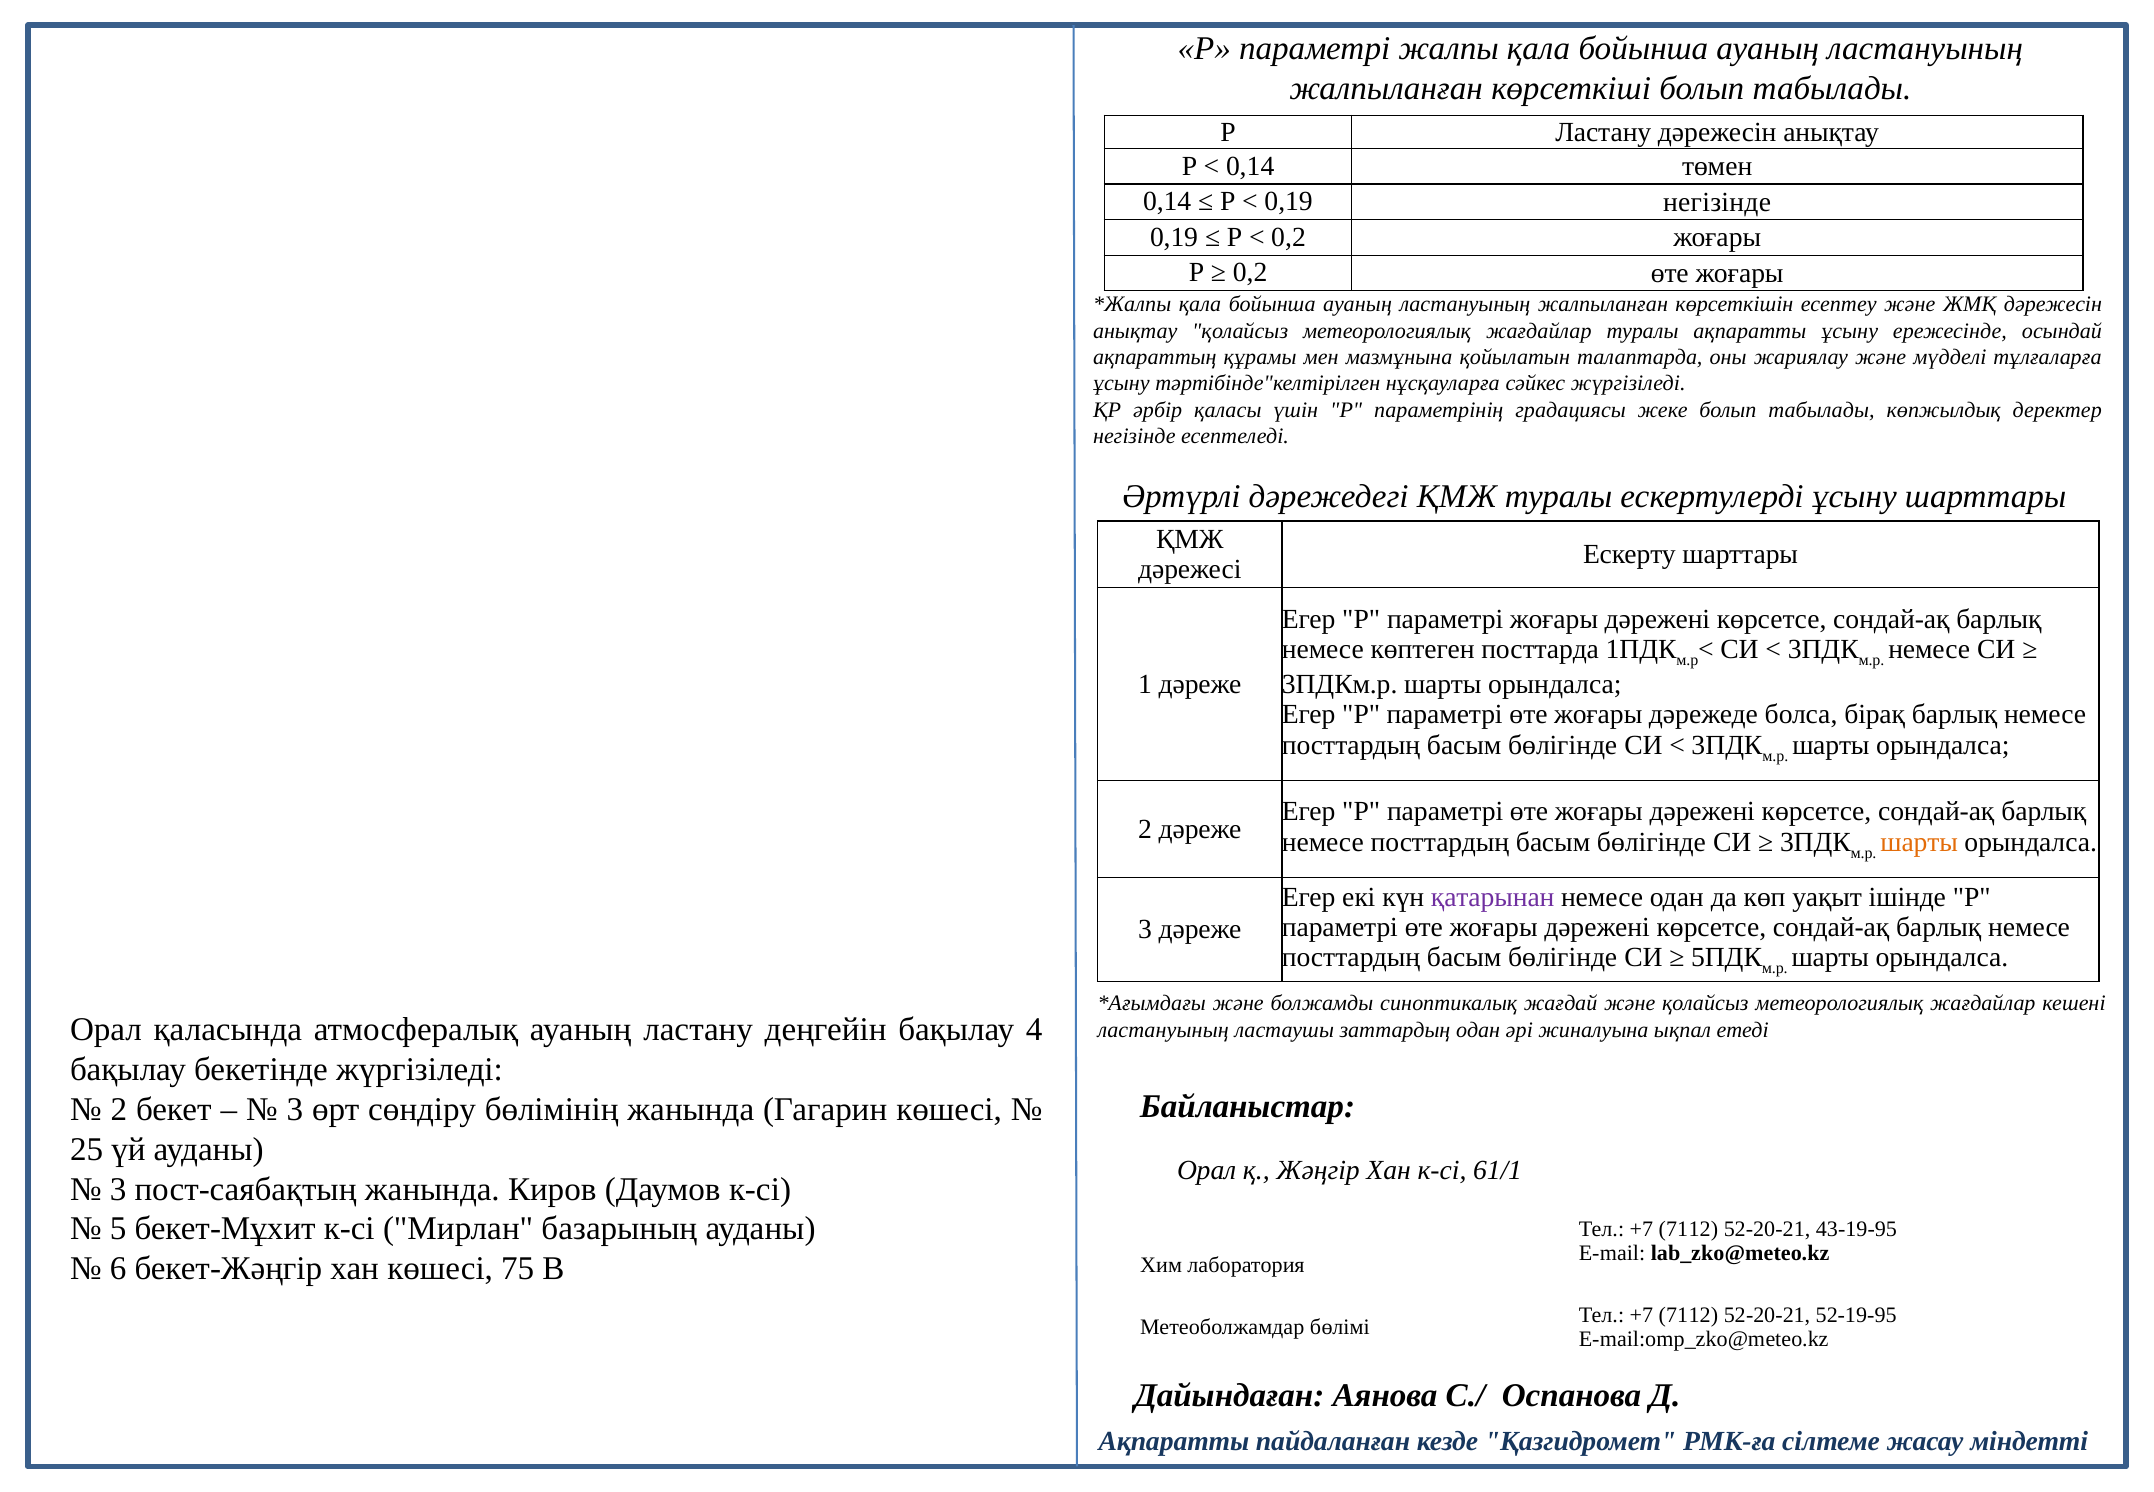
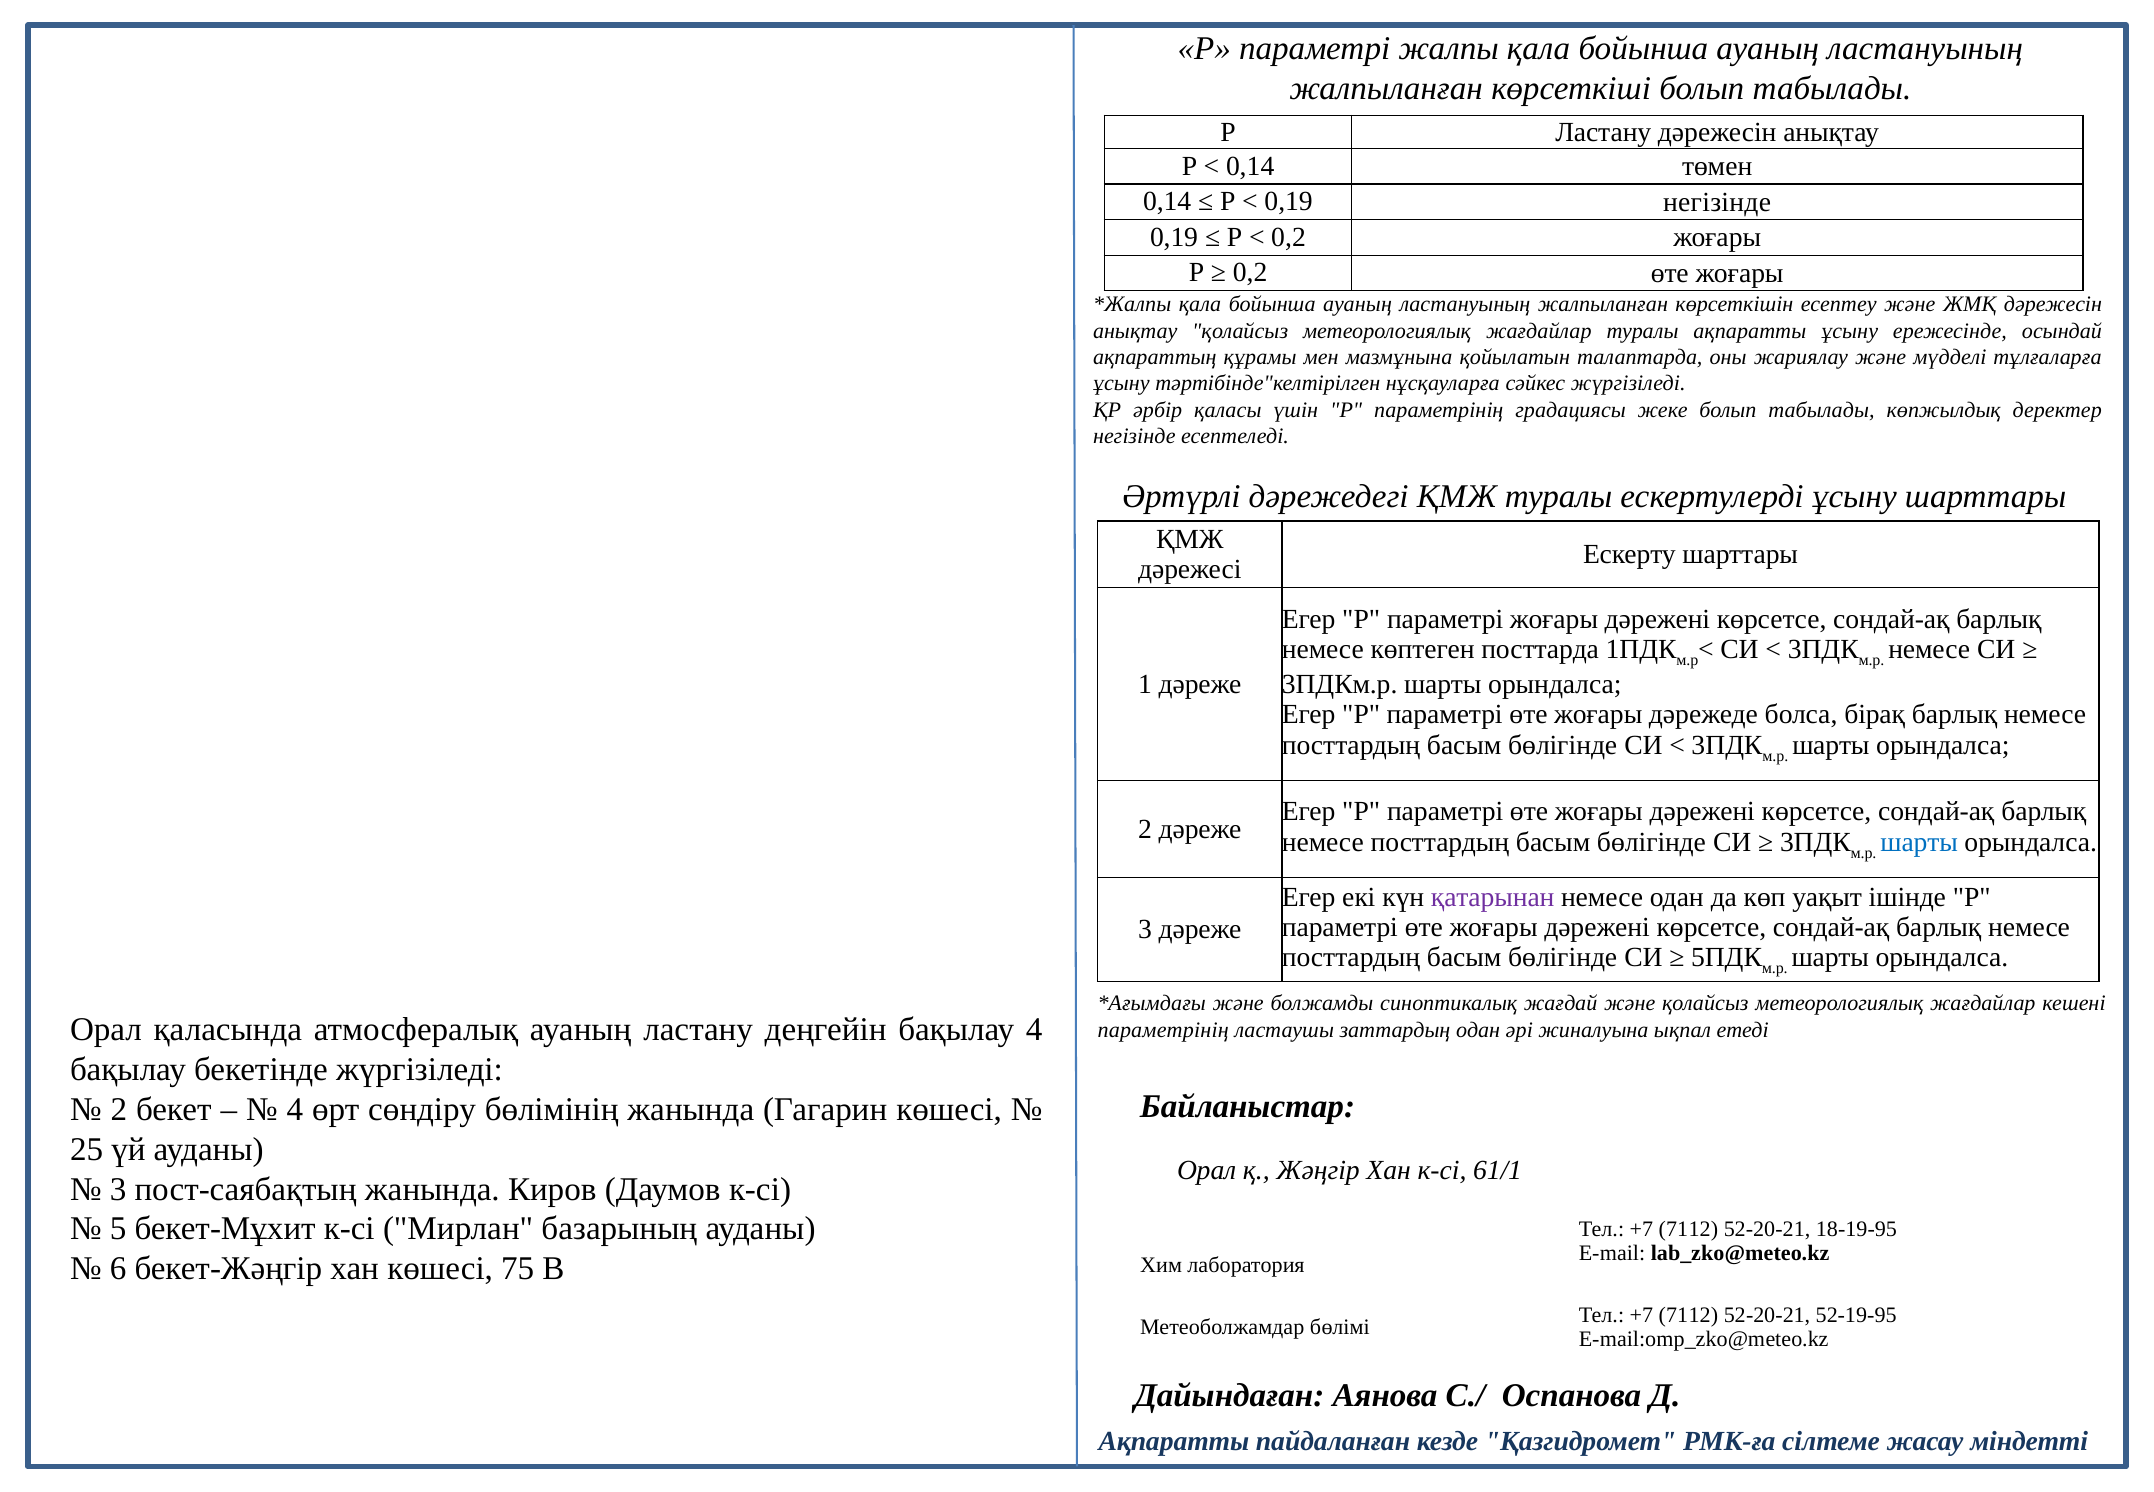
шарты colour: orange -> blue (1919, 842)
ластануының: ластануының -> параметрінің (1163, 1029)
3: 3 -> 4 (295, 1109)
43-19-95: 43-19-95 -> 18-19-95 (1856, 1228)
